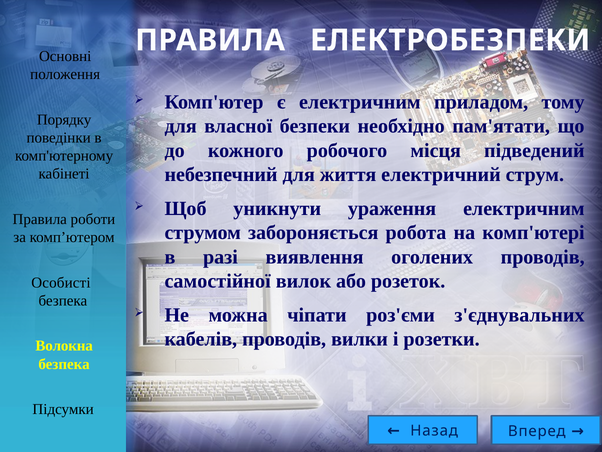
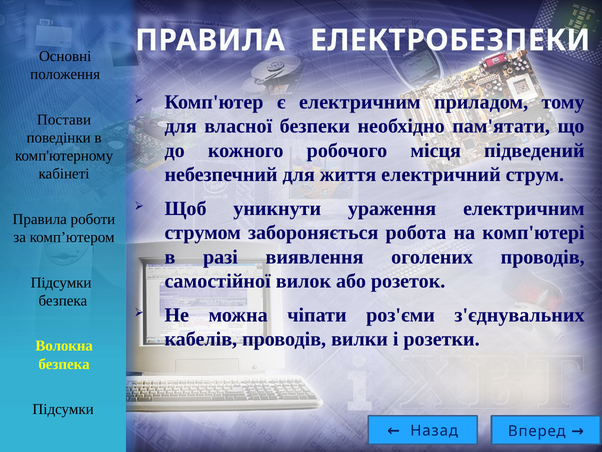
Порядку: Порядку -> Постави (64, 119)
Особисті: Особисті -> Підсумки (61, 282)
